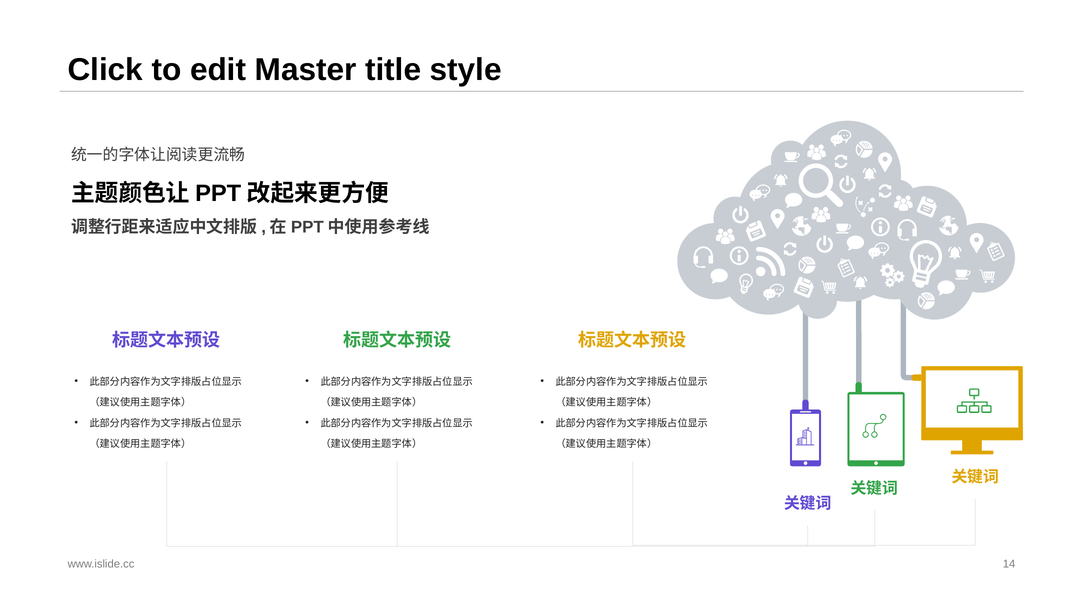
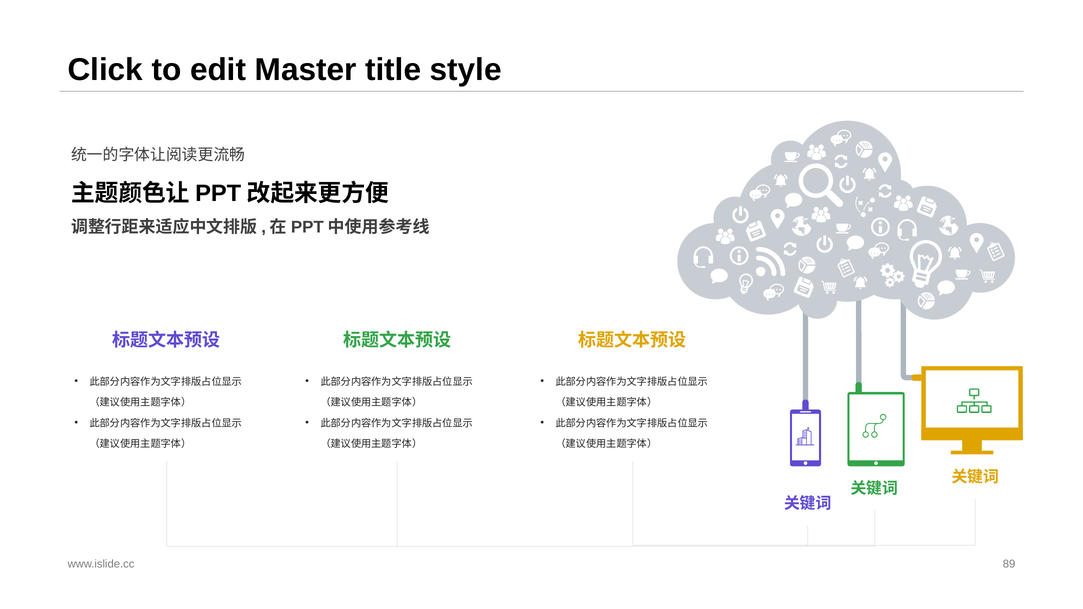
14: 14 -> 89 (1009, 564)
